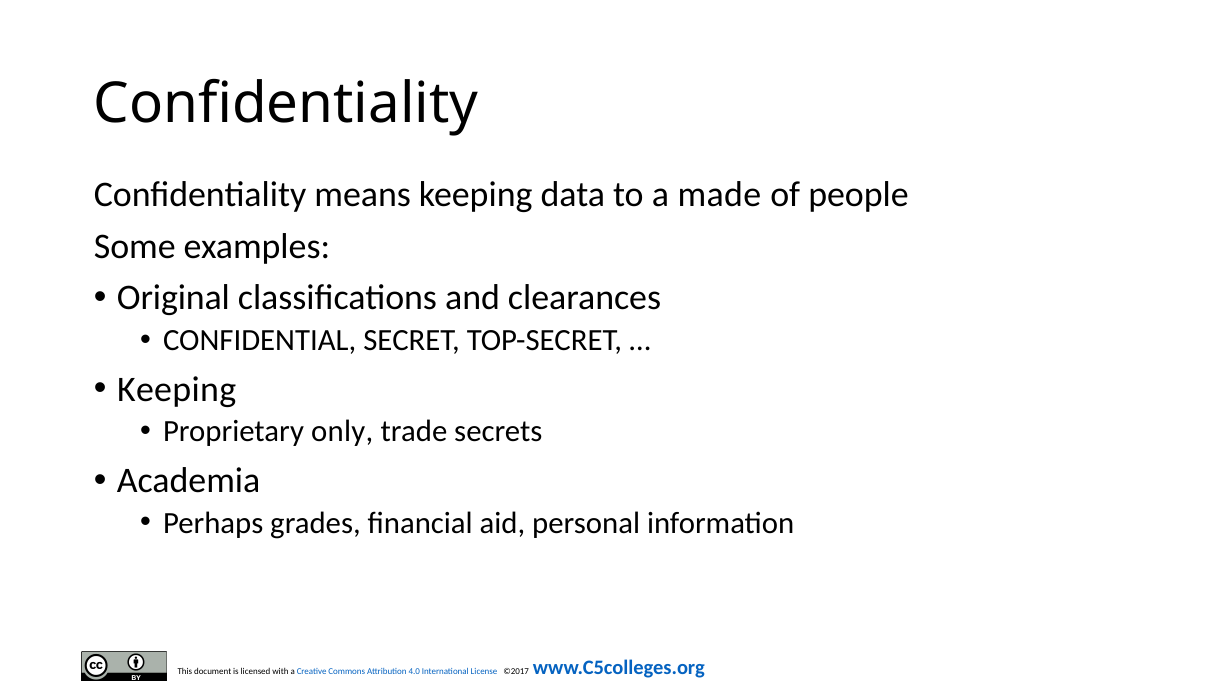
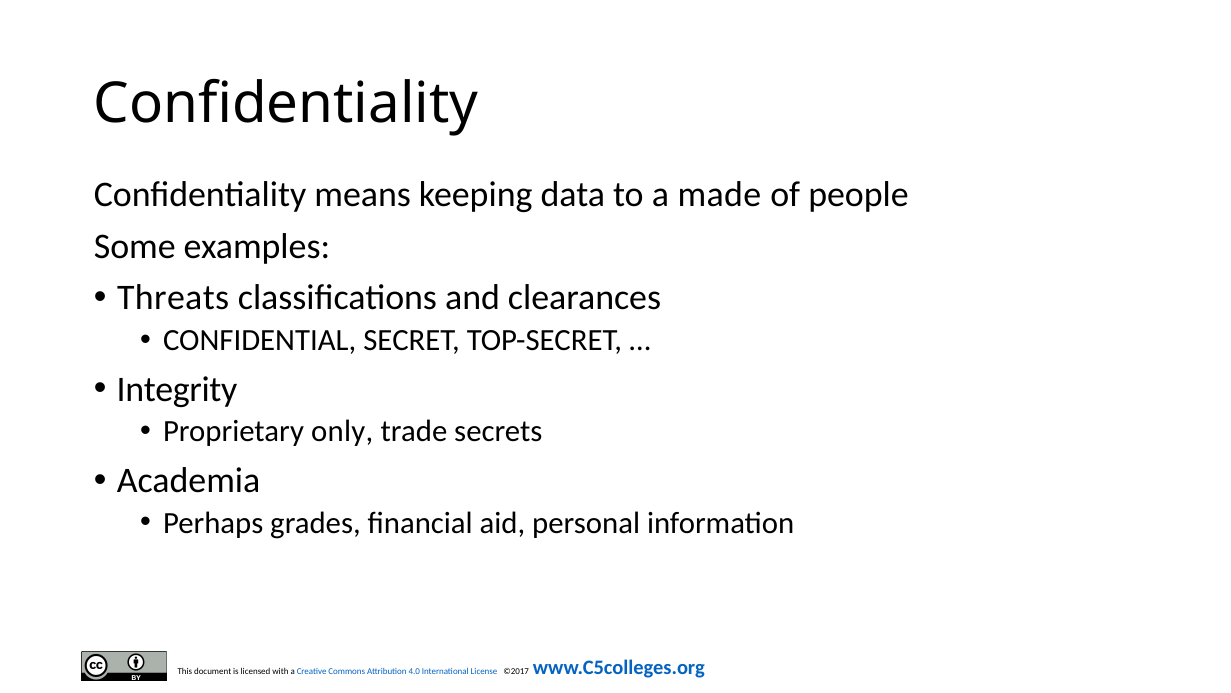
Original: Original -> Threats (173, 298)
Keeping: Keeping -> Integrity (177, 389)
